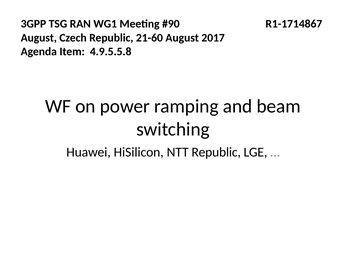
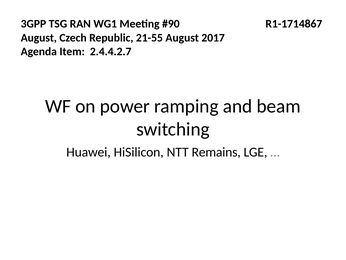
21-60: 21-60 -> 21-55 (149, 38)
4.9.5.5.8: 4.9.5.5.8 -> 2.4.4.2.7 (111, 52)
NTT Republic: Republic -> Remains (216, 152)
